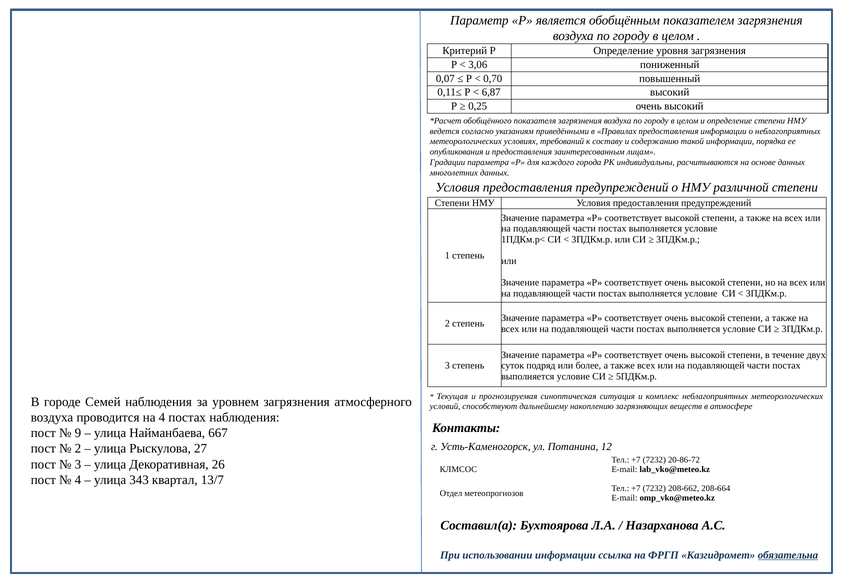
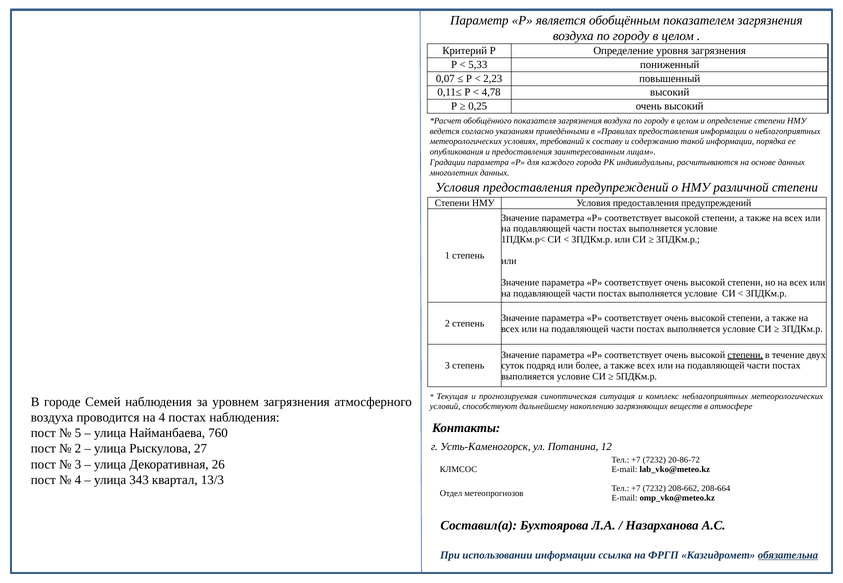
3,06: 3,06 -> 5,33 (478, 65)
0,70: 0,70 -> 2,23 (493, 79)
6,87: 6,87 -> 4,78 (491, 92)
степени underline: none -> present (745, 355)
9: 9 -> 5 (78, 434)
667: 667 -> 760 (218, 434)
13/7: 13/7 -> 13/3 (212, 480)
